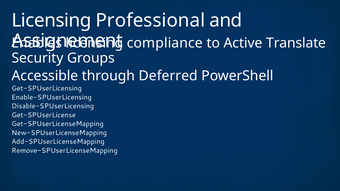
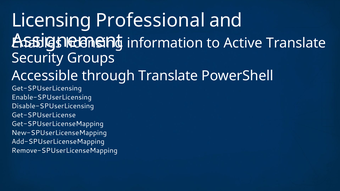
compliance: compliance -> information (165, 43)
through Deferred: Deferred -> Translate (168, 76)
